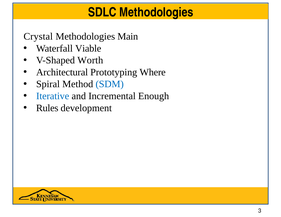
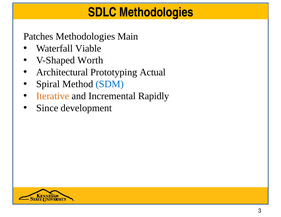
Crystal: Crystal -> Patches (38, 36)
Where: Where -> Actual (153, 72)
Iterative colour: blue -> orange (53, 96)
Enough: Enough -> Rapidly (154, 96)
Rules: Rules -> Since (47, 108)
